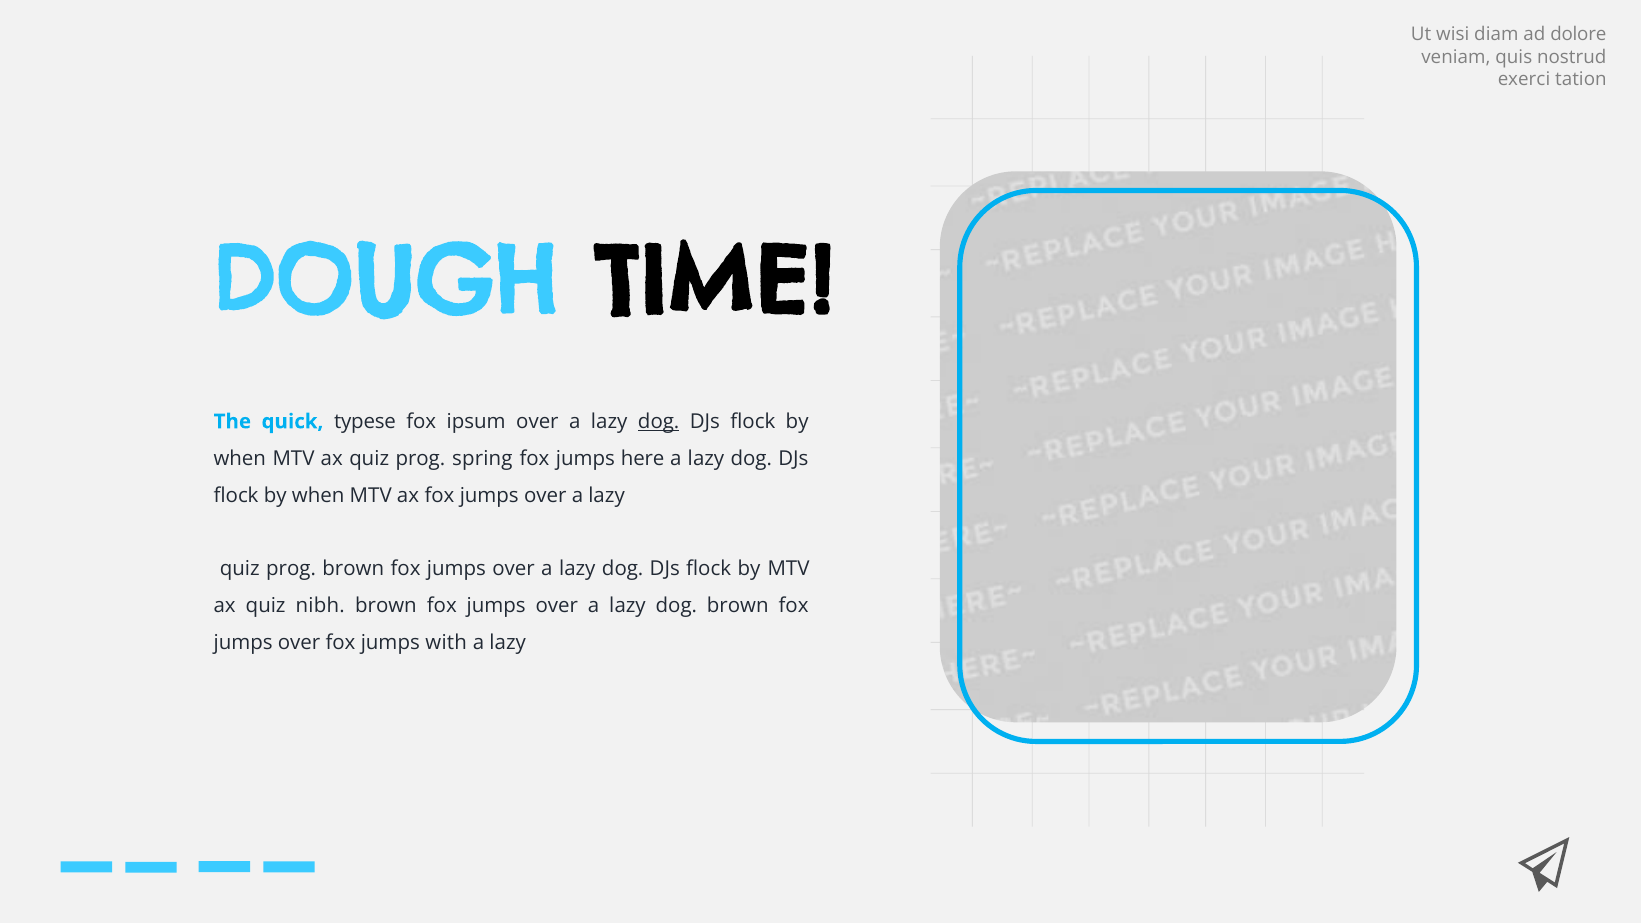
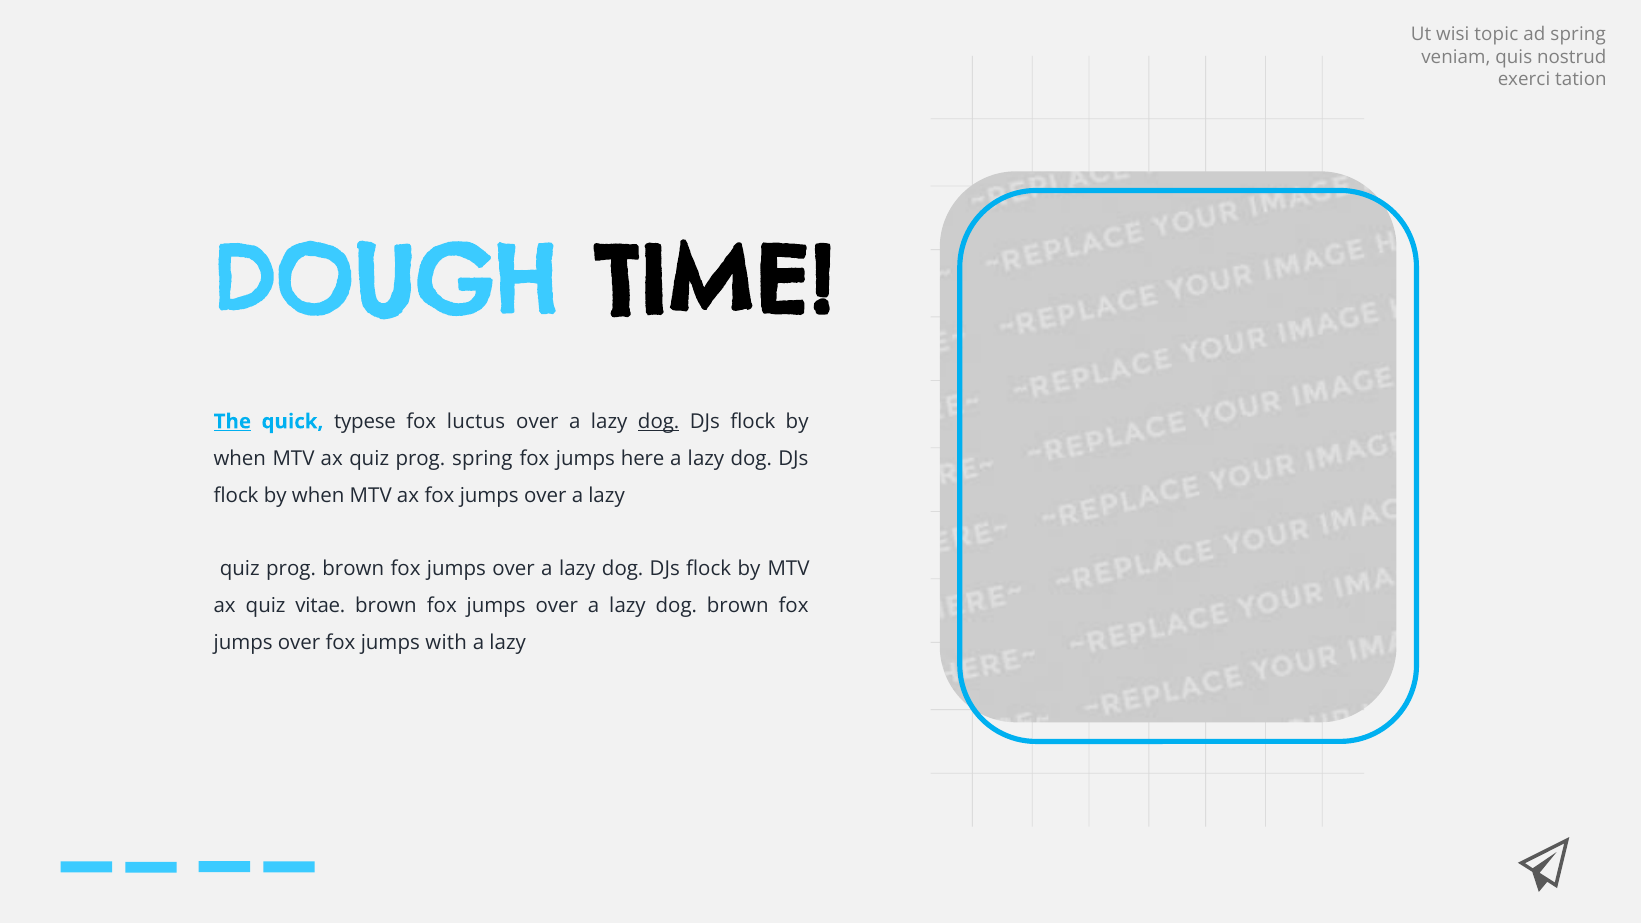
diam: diam -> topic (1496, 35)
ad dolore: dolore -> spring (1578, 35)
The underline: none -> present (232, 422)
ipsum: ipsum -> luctus (476, 422)
nibh: nibh -> vitae (320, 606)
